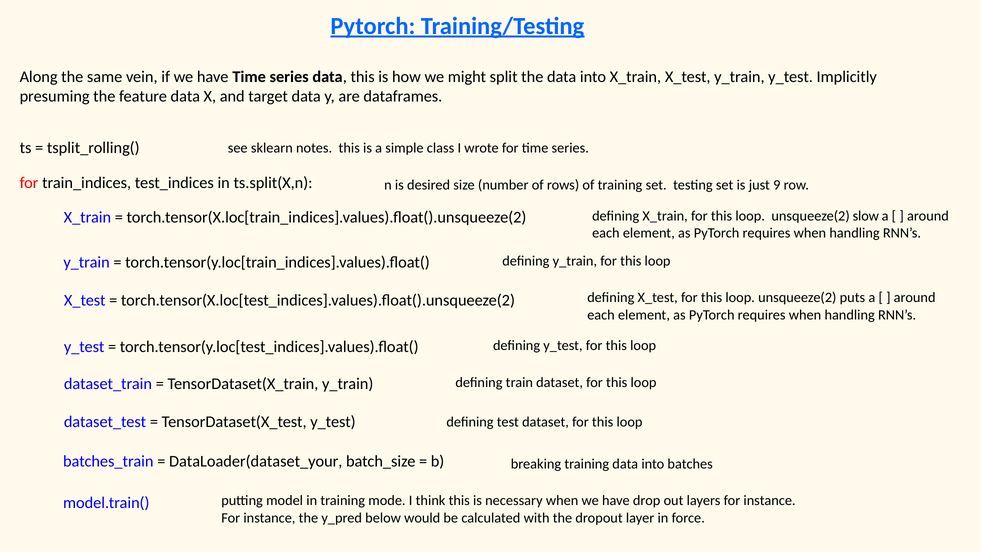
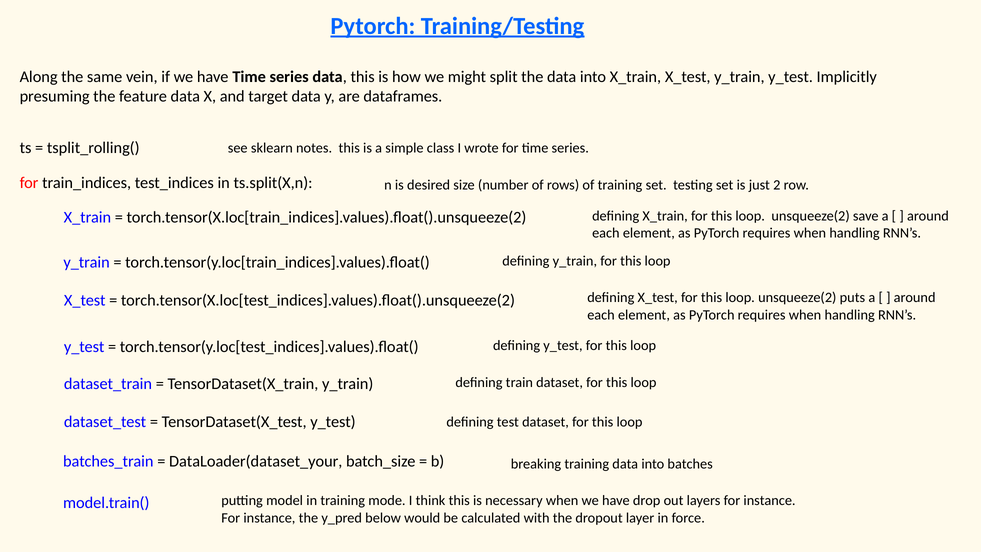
9: 9 -> 2 (777, 185)
slow: slow -> save (866, 216)
